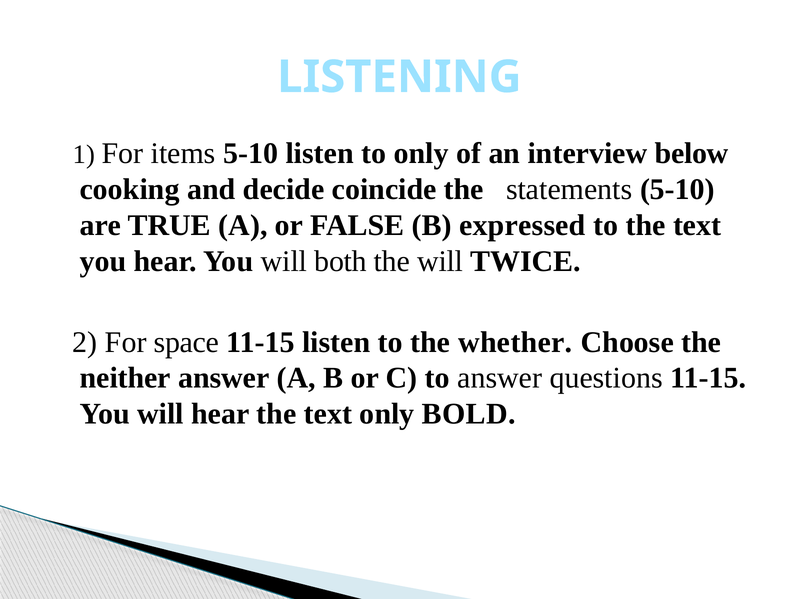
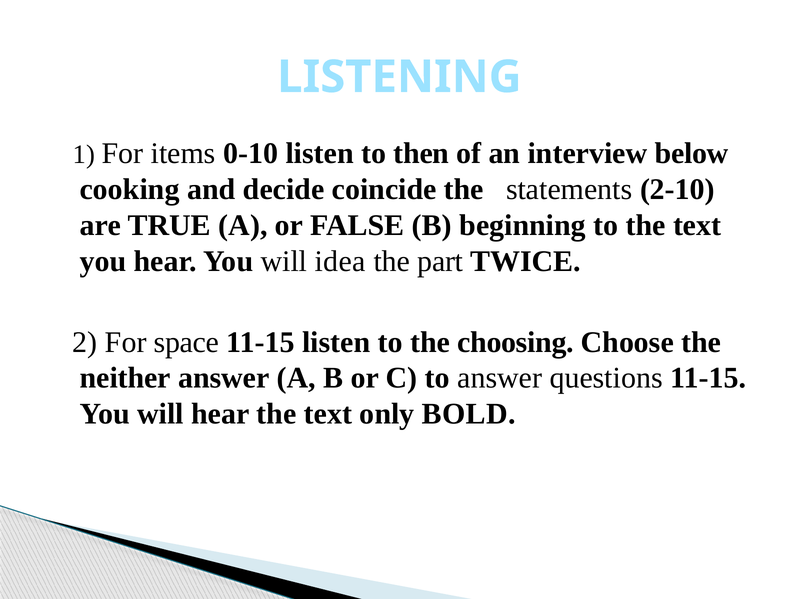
items 5-10: 5-10 -> 0-10 (251, 153)
to only: only -> then (421, 153)
statements 5-10: 5-10 -> 2-10 (677, 189)
expressed: expressed -> beginning (523, 225)
both: both -> idea (340, 261)
the will: will -> part (440, 261)
whether: whether -> choosing (516, 342)
